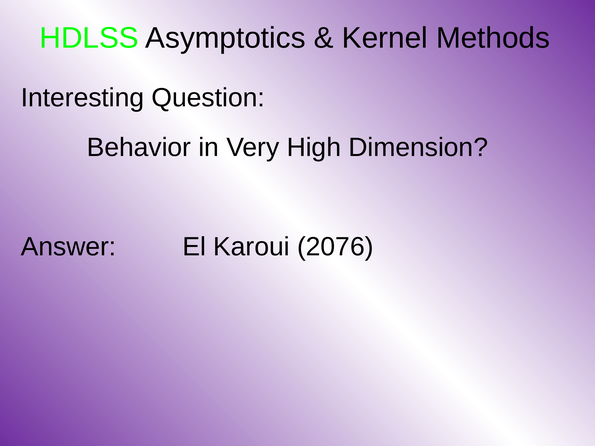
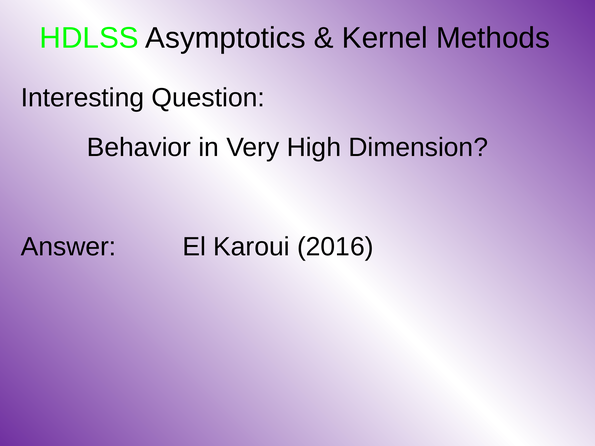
2076: 2076 -> 2016 (335, 247)
